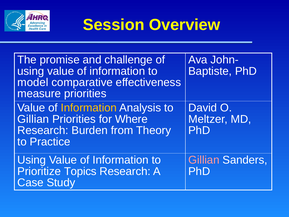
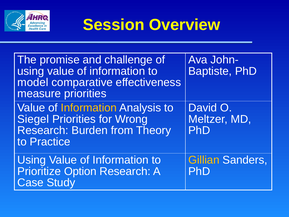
Gillian: Gillian -> Siegel (33, 119)
Where: Where -> Wrong (131, 119)
Gillian colour: pink -> yellow (204, 160)
Topics: Topics -> Option (80, 171)
